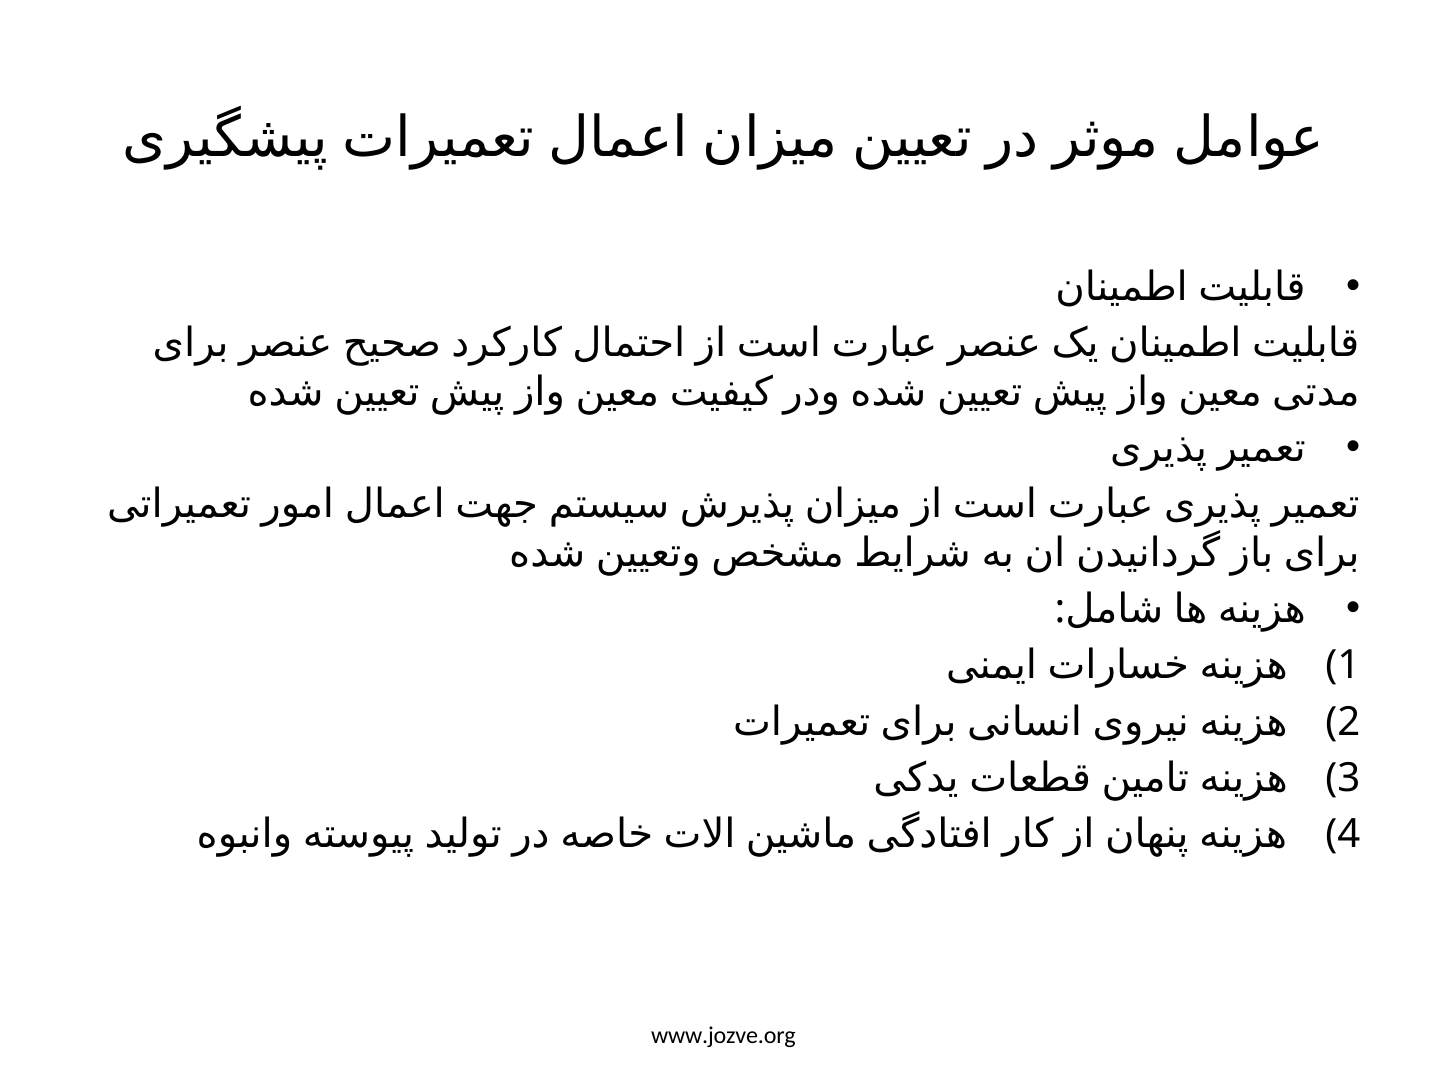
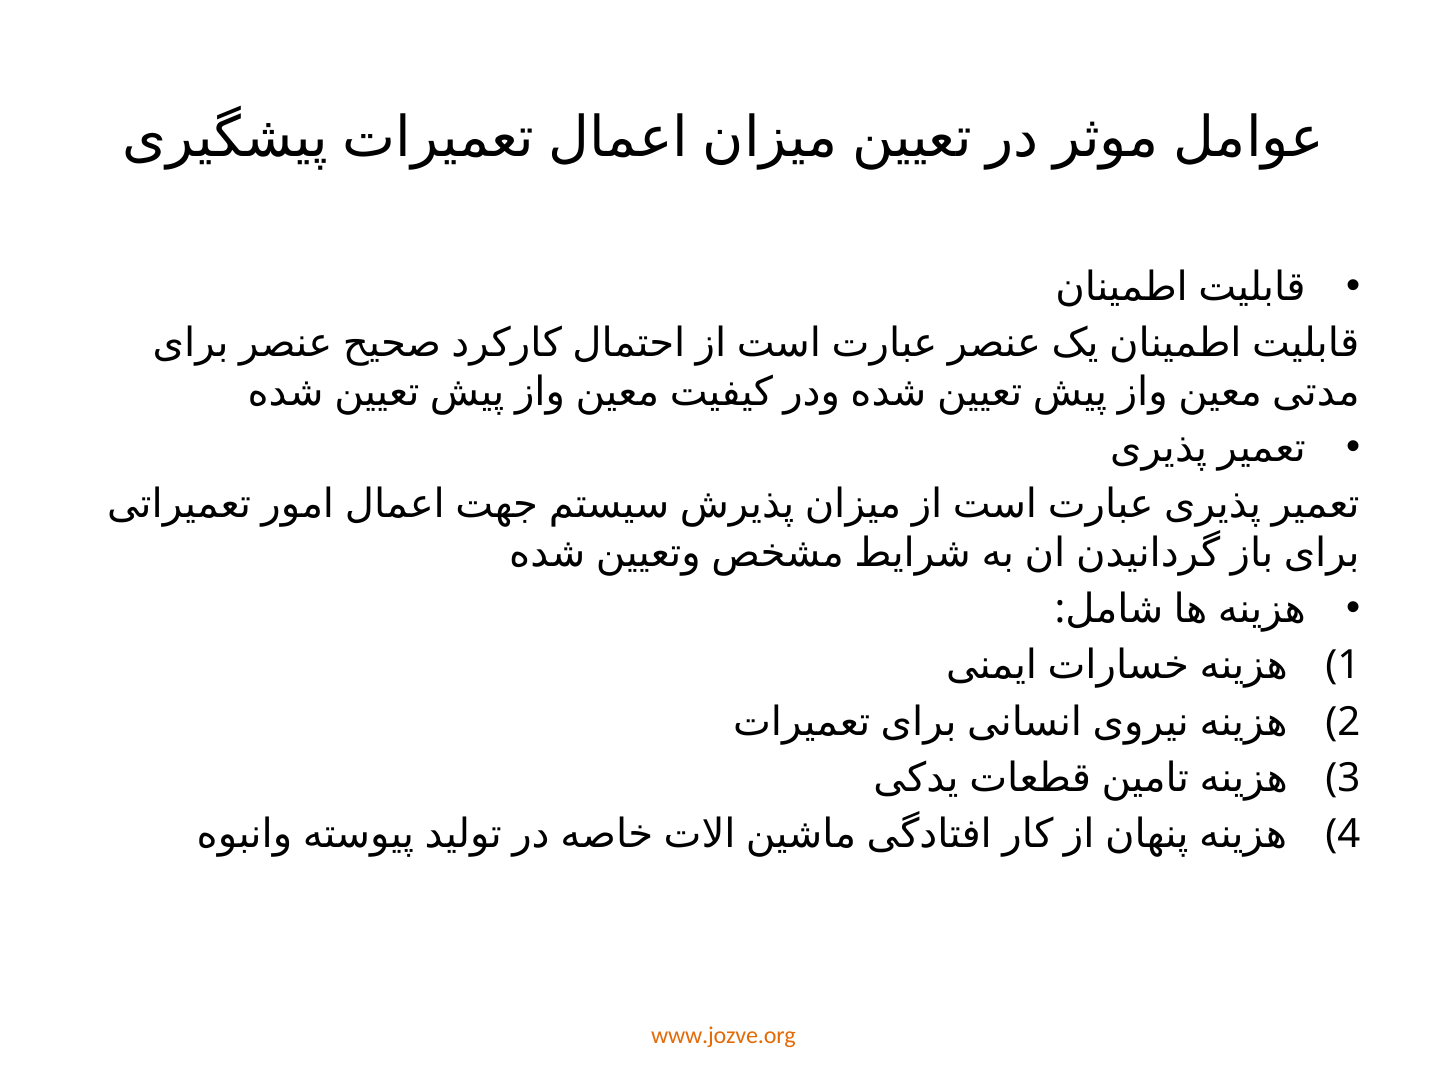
www.jozve.org colour: black -> orange (723, 1036)
